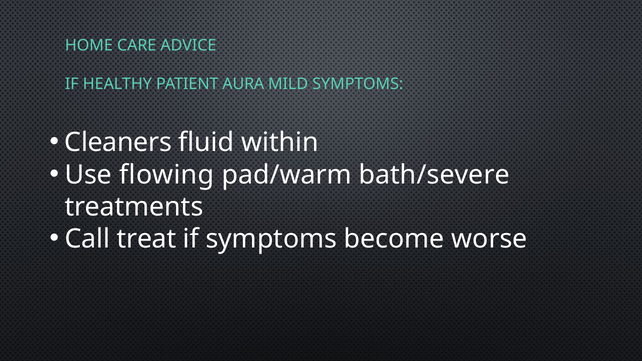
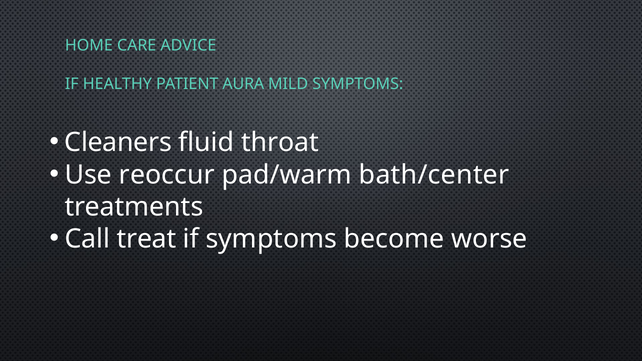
within: within -> throat (280, 143)
flowing: flowing -> reoccur (167, 175)
bath/severe: bath/severe -> bath/center (434, 175)
